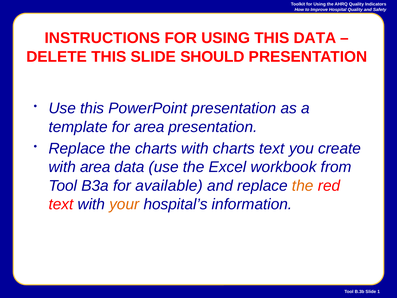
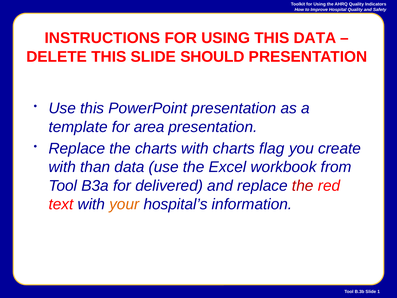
charts text: text -> flag (272, 148)
with area: area -> than (95, 167)
available: available -> delivered (169, 186)
the colour: orange -> red (303, 186)
